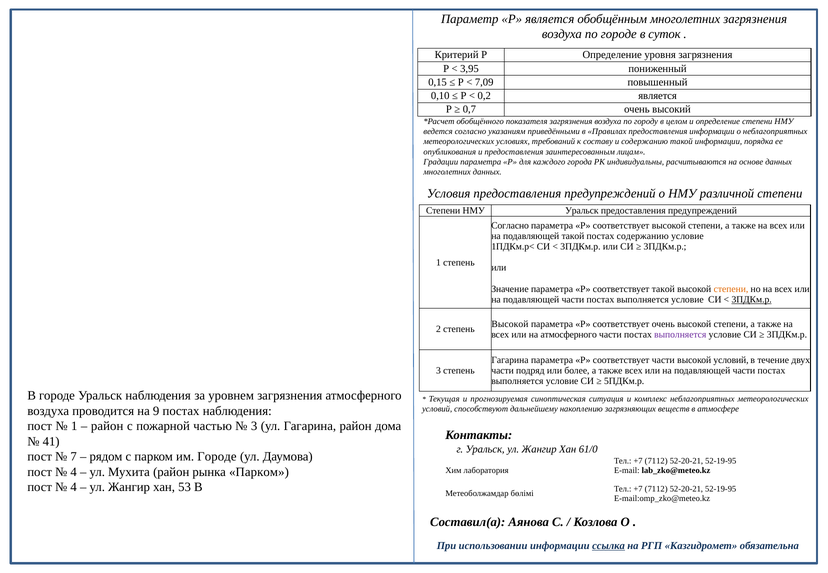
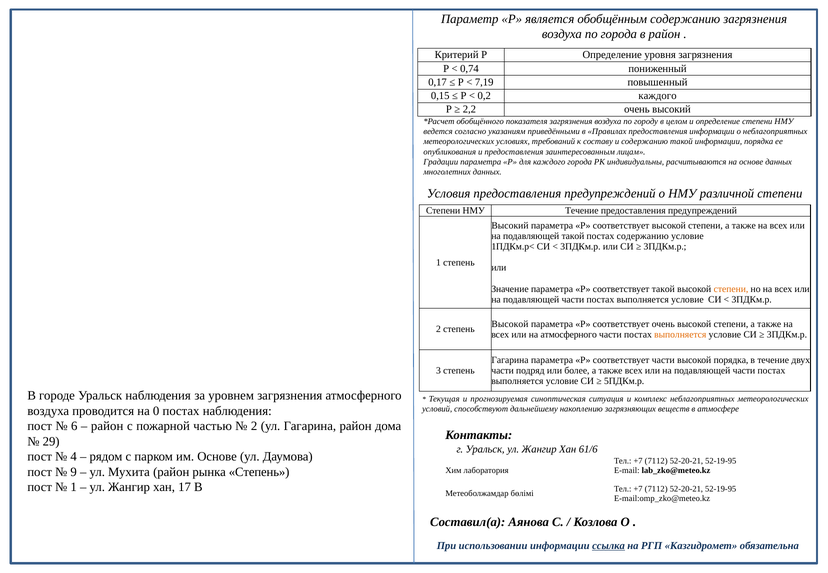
обобщённым многолетних: многолетних -> содержанию (685, 19)
по городе: городе -> города (619, 34)
в суток: суток -> район (664, 34)
3,95: 3,95 -> 0,74 (469, 69)
0,15: 0,15 -> 0,17 (438, 82)
7,09: 7,09 -> 7,19 (484, 82)
0,10: 0,10 -> 0,15 (440, 96)
0,2 является: является -> каждого (657, 96)
0,7: 0,7 -> 2,2 (469, 110)
НМУ Уральск: Уральск -> Течение (582, 211)
Согласно: Согласно -> Высокий (510, 226)
3ПДКм.р underline: present -> none (752, 300)
выполняется colour: purple -> orange (680, 335)
высокой условий: условий -> порядка (731, 360)
9: 9 -> 0 (156, 411)
1: 1 -> 6 (74, 426)
3: 3 -> 2 (254, 426)
41: 41 -> 29 (51, 442)
61/0: 61/0 -> 61/6 (588, 450)
7: 7 -> 4 (74, 457)
им Городе: Городе -> Основе (217, 457)
4: 4 -> 9 (74, 472)
рынка Парком: Парком -> Степень (259, 472)
4: 4 -> 1 (74, 487)
53: 53 -> 17 (185, 487)
